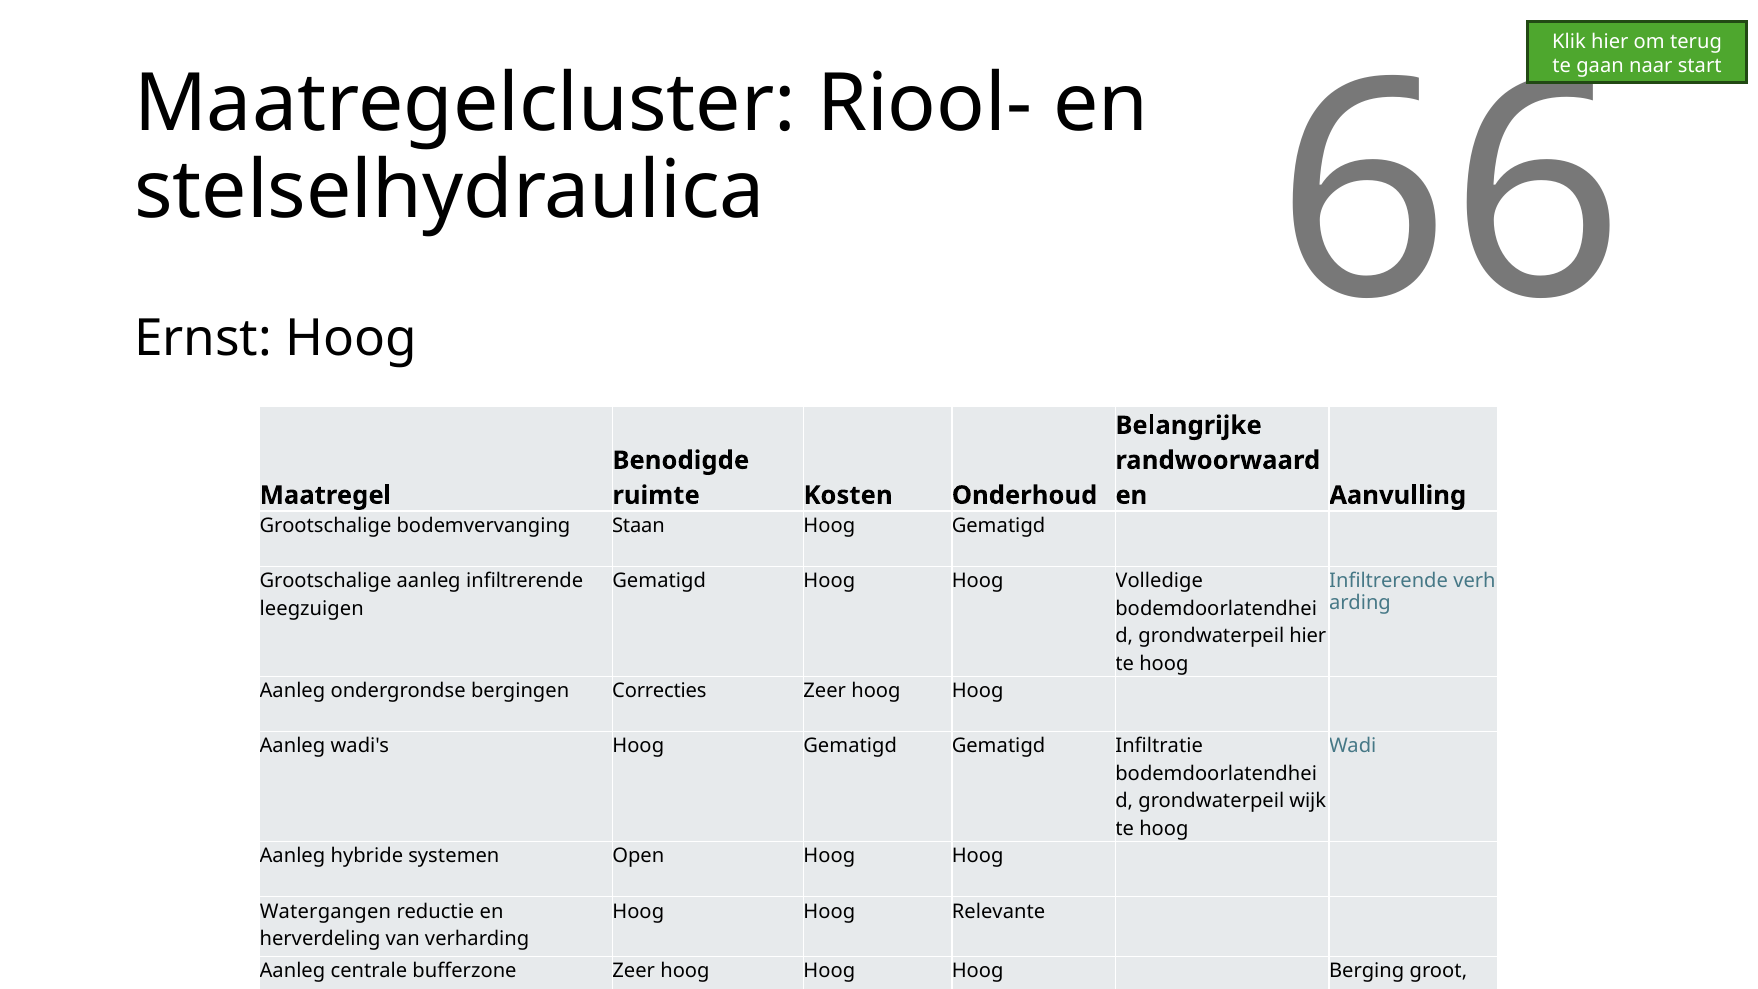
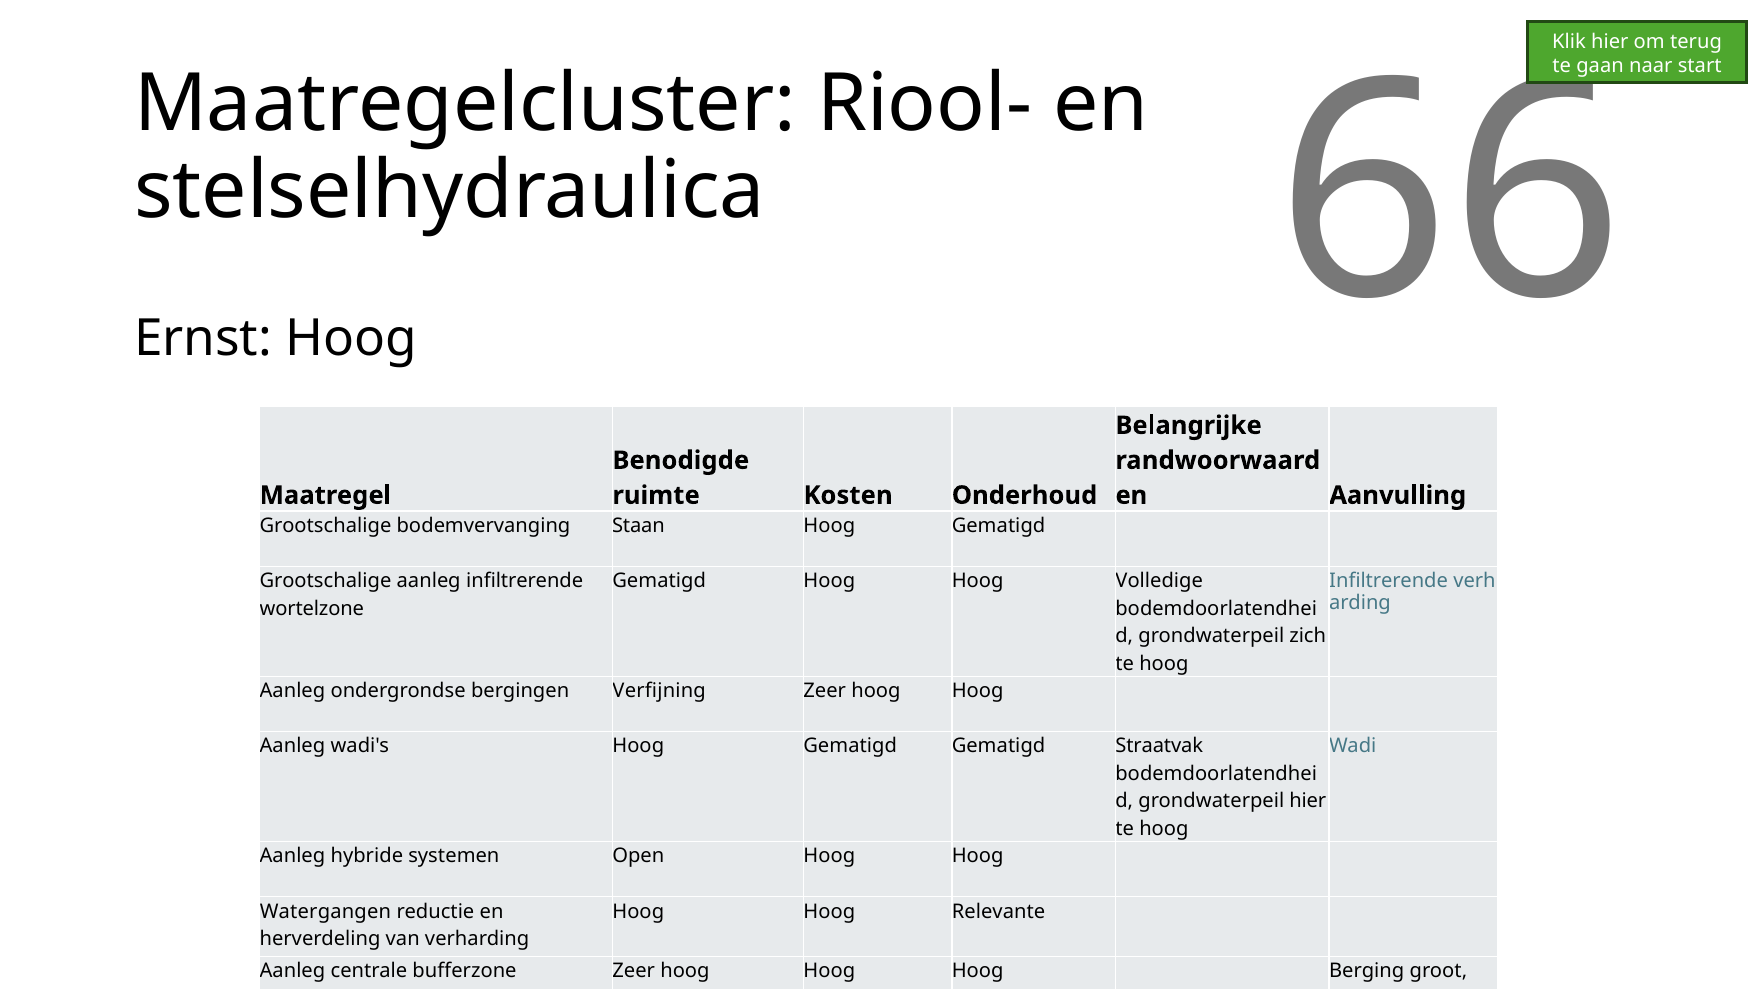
leegzuigen: leegzuigen -> wortelzone (312, 609)
grondwaterpeil hier: hier -> zich (1308, 636)
Correcties: Correcties -> Verfijning (659, 691)
Infiltratie: Infiltratie -> Straatvak (1159, 746)
grondwaterpeil wijk: wijk -> hier (1308, 801)
